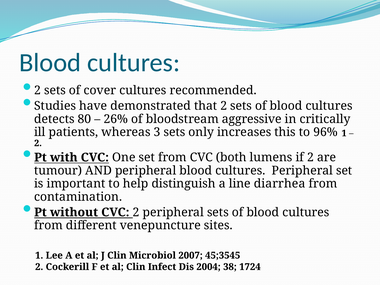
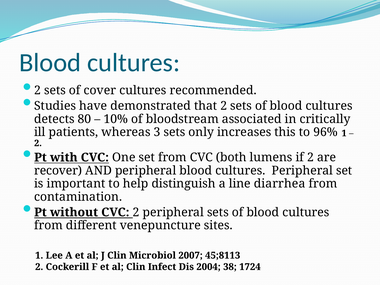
26%: 26% -> 10% (116, 119)
aggressive: aggressive -> associated (252, 119)
tumour: tumour -> recover (58, 171)
45;3545: 45;3545 -> 45;8113 (223, 255)
